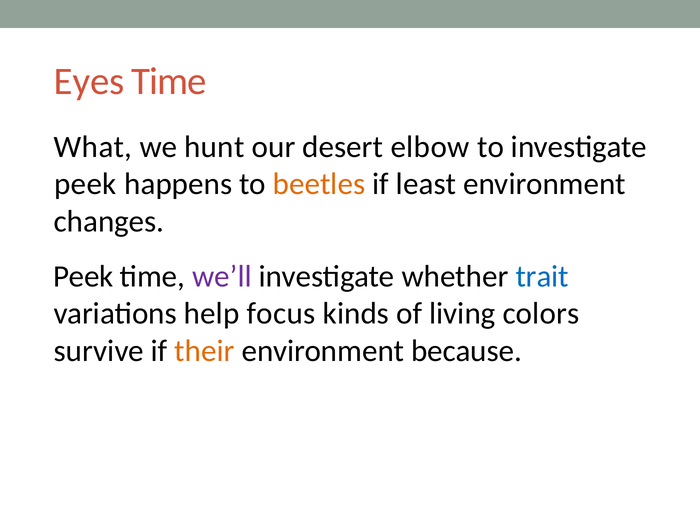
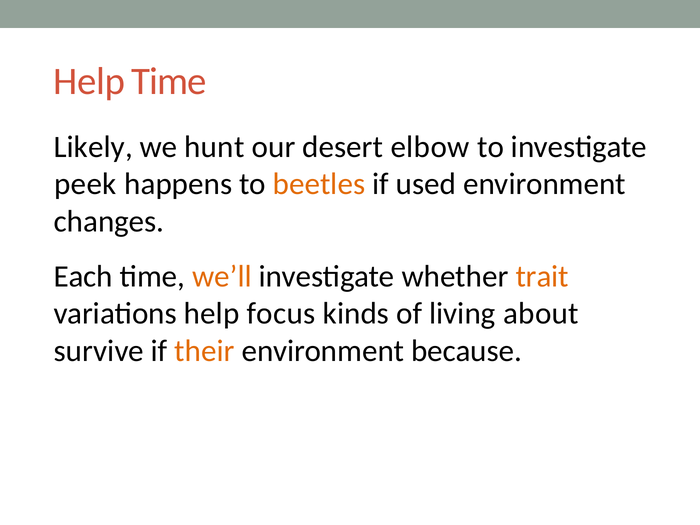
Eyes: Eyes -> Help (89, 81)
What: What -> Likely (93, 147)
least: least -> used (426, 184)
Peek: Peek -> Each (83, 276)
we’ll colour: purple -> orange (222, 276)
trait colour: blue -> orange (542, 276)
colors: colors -> about (541, 314)
